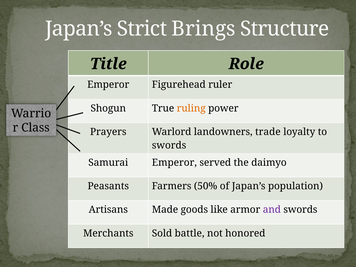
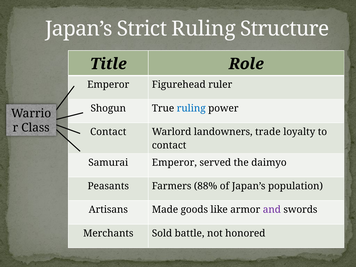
Strict Brings: Brings -> Ruling (204, 29)
ruling colour: orange -> blue (191, 108)
Prayers: Prayers -> Contact (108, 132)
swords: swords -> contact (169, 145)
50%: 50% -> 88% (206, 186)
